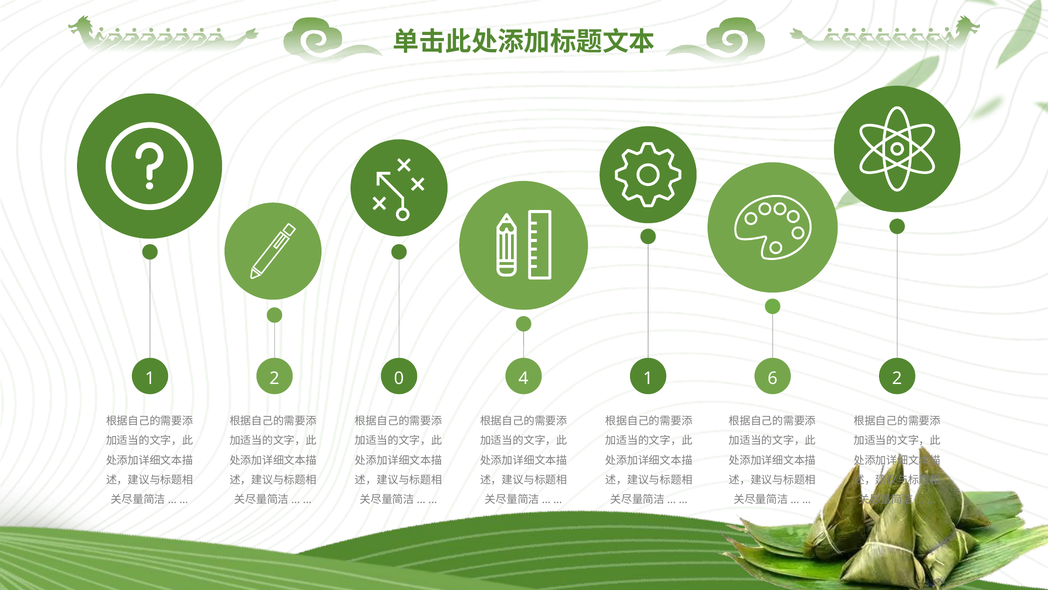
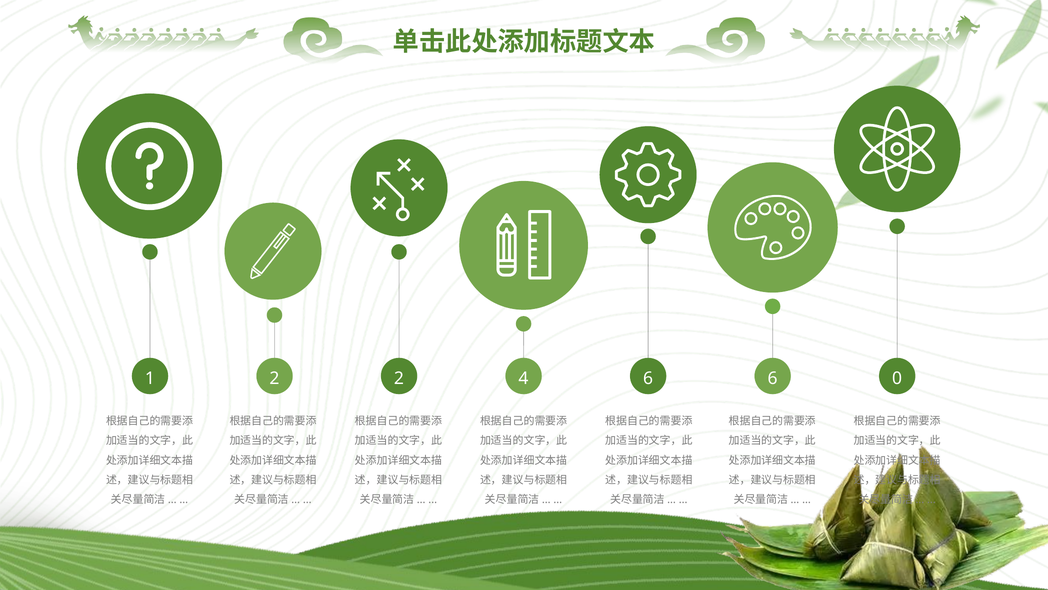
2 0: 0 -> 2 (399, 378)
4 1: 1 -> 6 (648, 378)
6 2: 2 -> 0 (897, 378)
